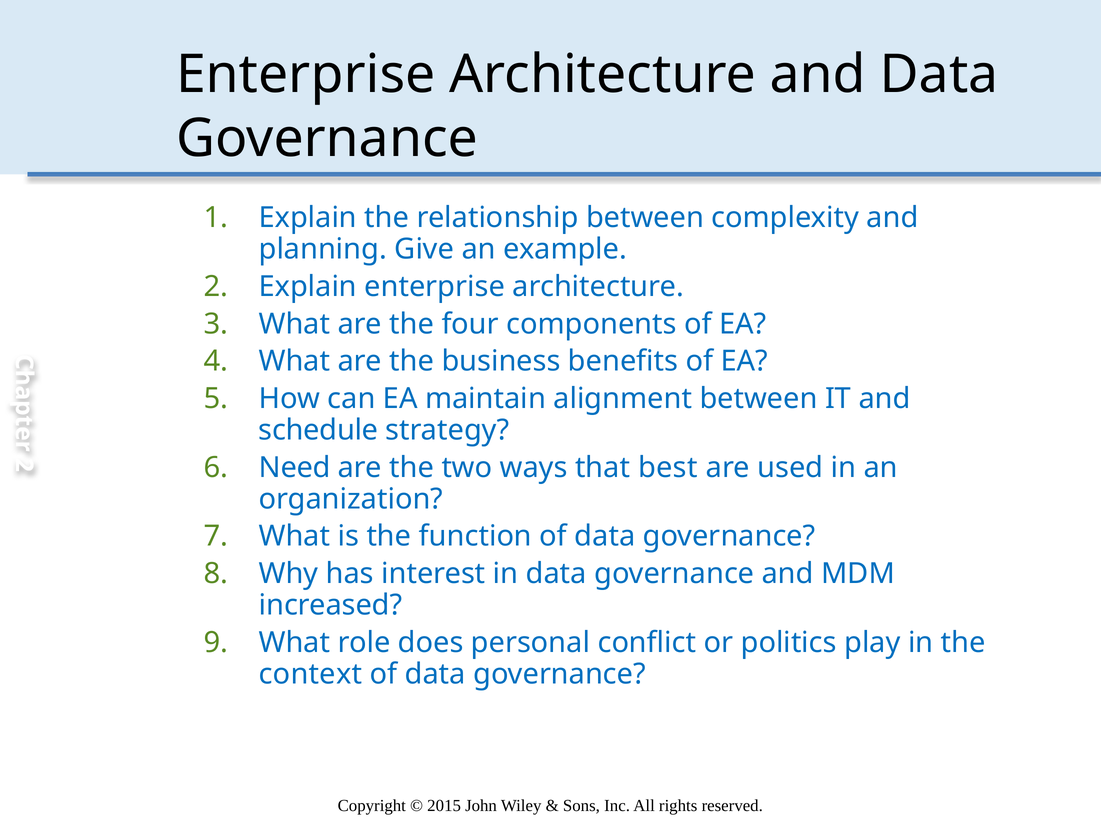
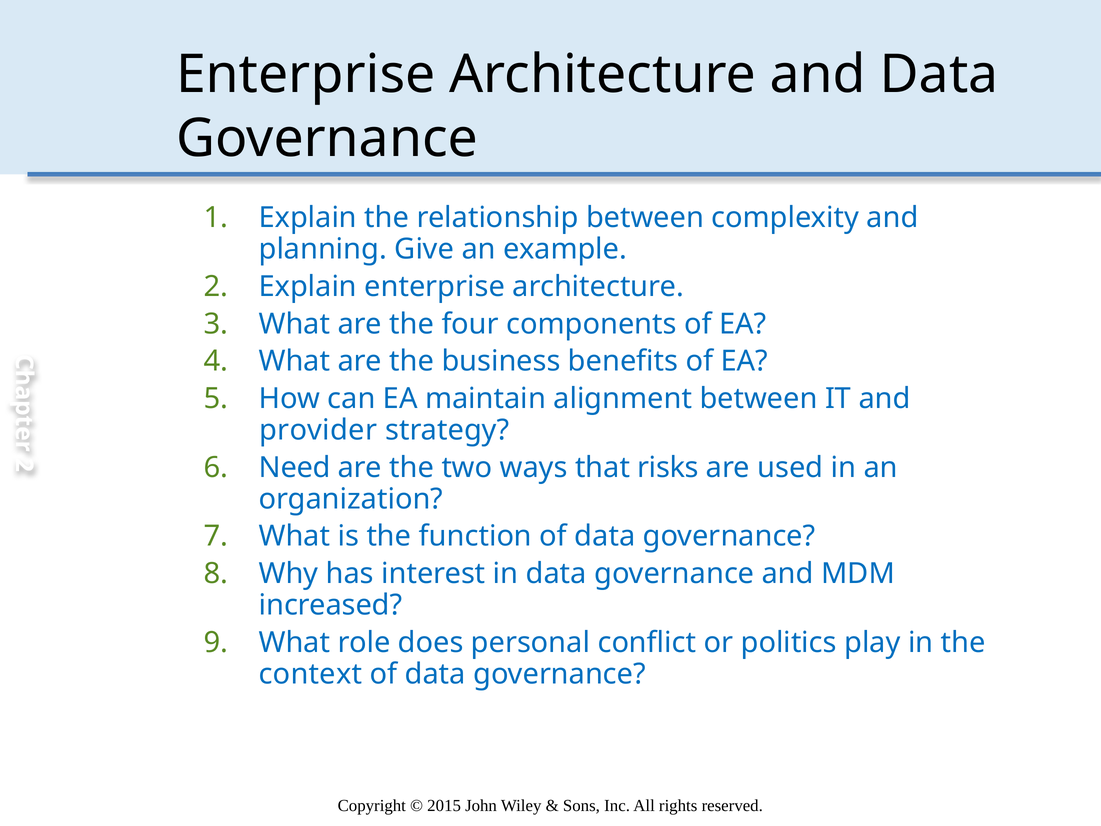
schedule: schedule -> provider (318, 430)
best: best -> risks (668, 467)
